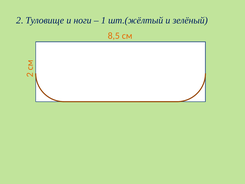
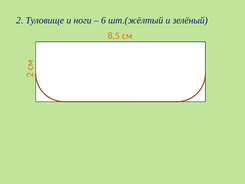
1: 1 -> 6 (103, 20)
